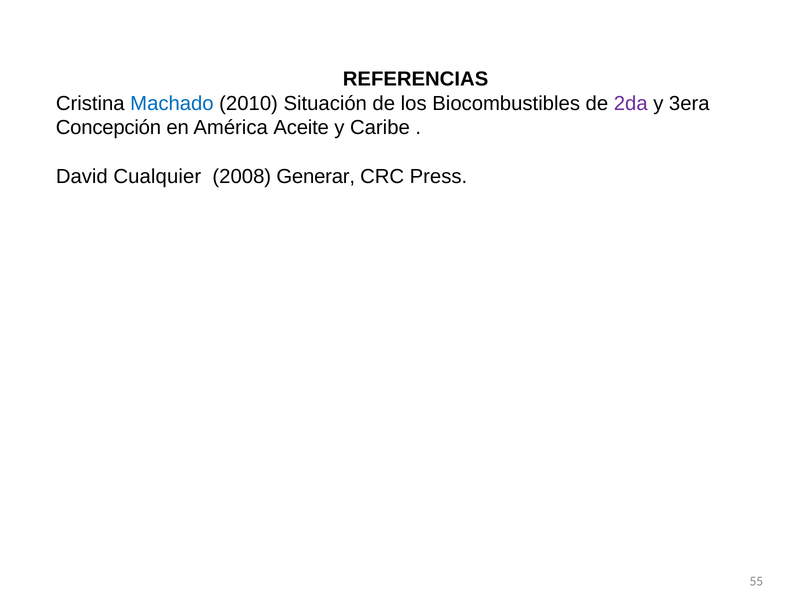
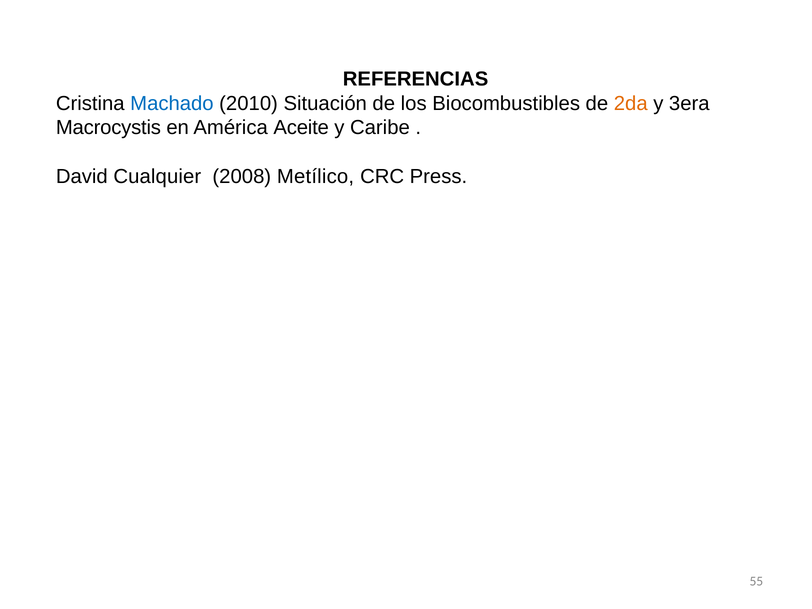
2da colour: purple -> orange (631, 103)
Concepción: Concepción -> Macrocystis (108, 128)
Generar: Generar -> Metílico (316, 177)
